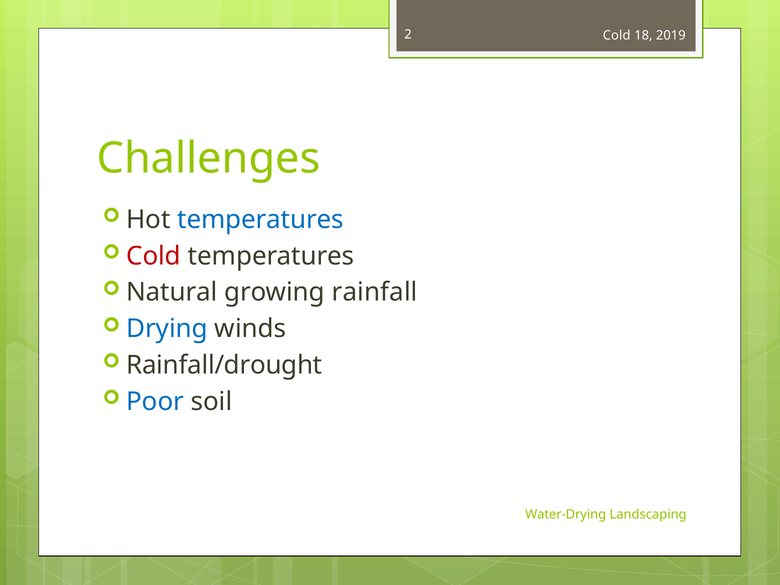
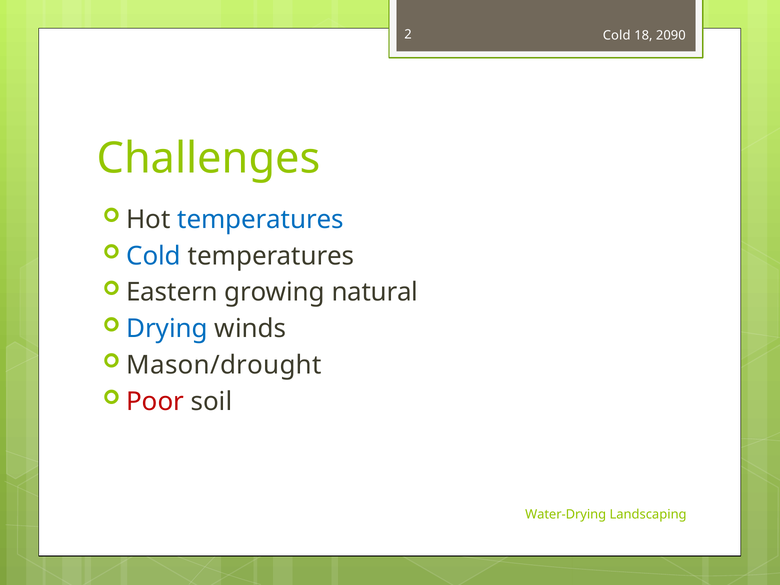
2019: 2019 -> 2090 (671, 36)
Cold colour: red -> blue (154, 256)
Natural: Natural -> Eastern (172, 292)
rainfall: rainfall -> natural (375, 292)
Rainfall/drought: Rainfall/drought -> Mason/drought (224, 365)
Poor colour: blue -> red (155, 402)
